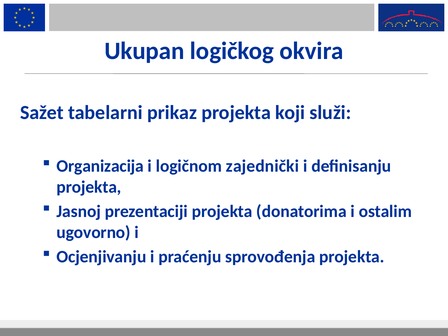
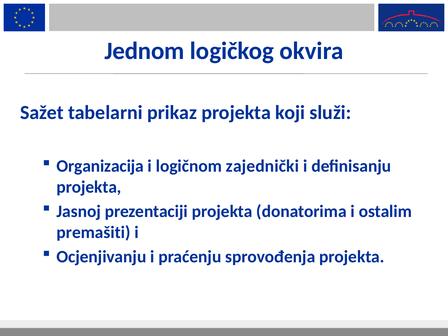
Ukupan: Ukupan -> Jednom (144, 51)
ugovorno: ugovorno -> premašiti (94, 232)
